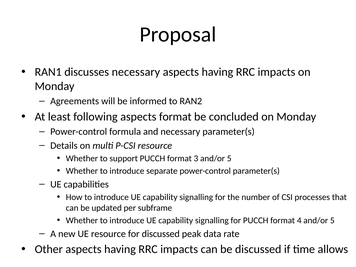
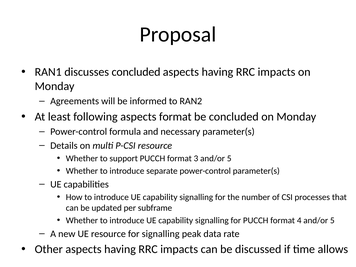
discusses necessary: necessary -> concluded (136, 72)
for discussed: discussed -> signalling (161, 234)
